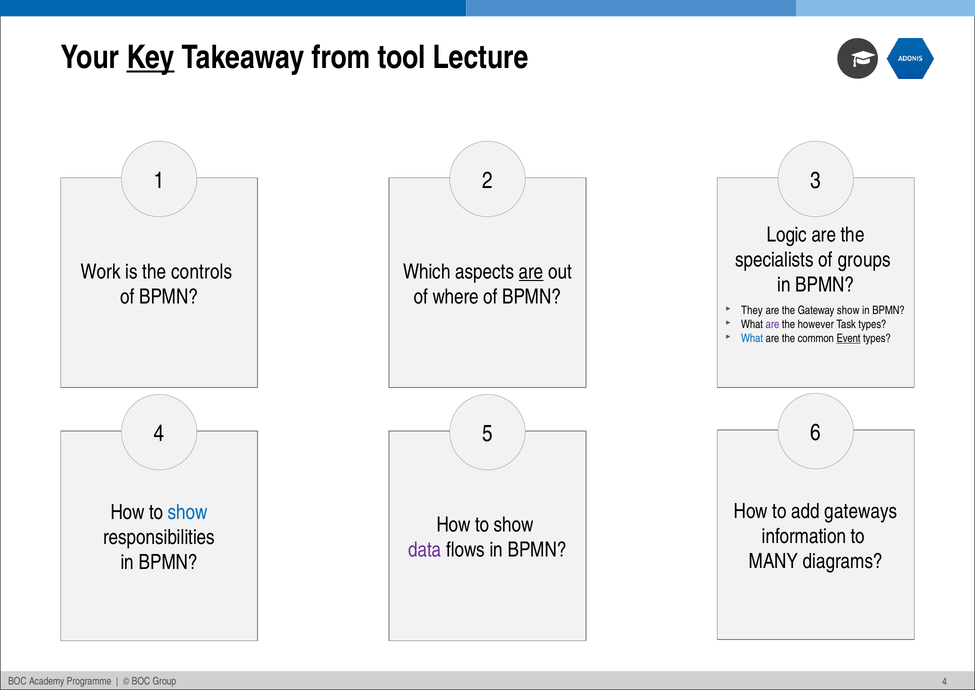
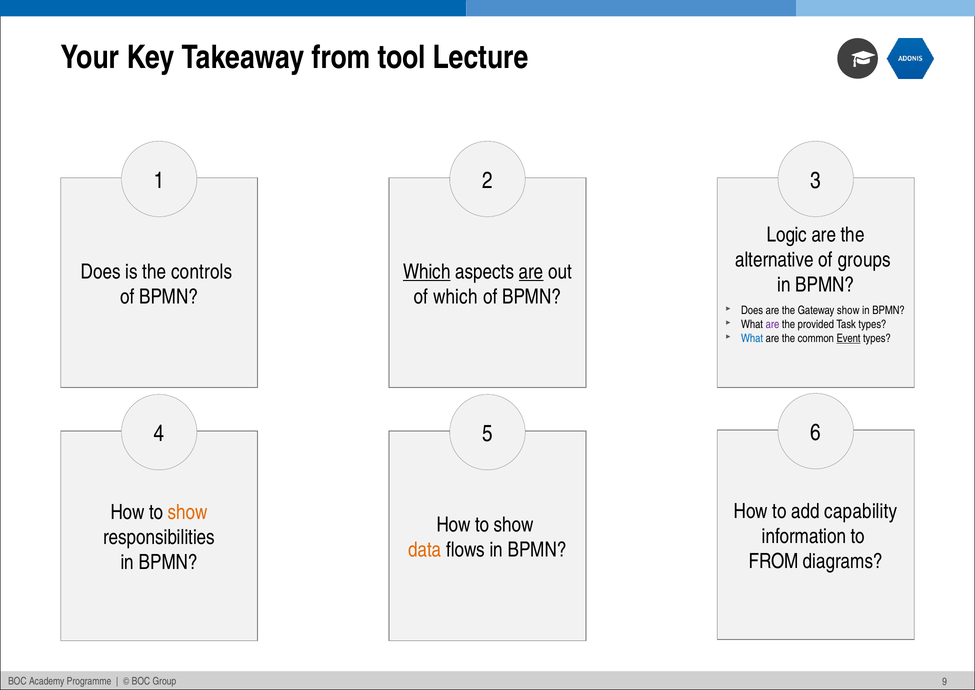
Key underline: present -> none (151, 57)
specialists: specialists -> alternative (774, 260)
Work: Work -> Does (101, 271)
Which underline: none -> present (427, 271)
of where: where -> which (455, 296)
They: They -> Does (752, 310)
however: however -> provided (816, 324)
gateways: gateways -> capability (861, 511)
show colour: blue -> orange (188, 512)
data colour: purple -> orange (425, 549)
MANY: MANY -> FROM (774, 561)
4: 4 -> 9 (945, 681)
